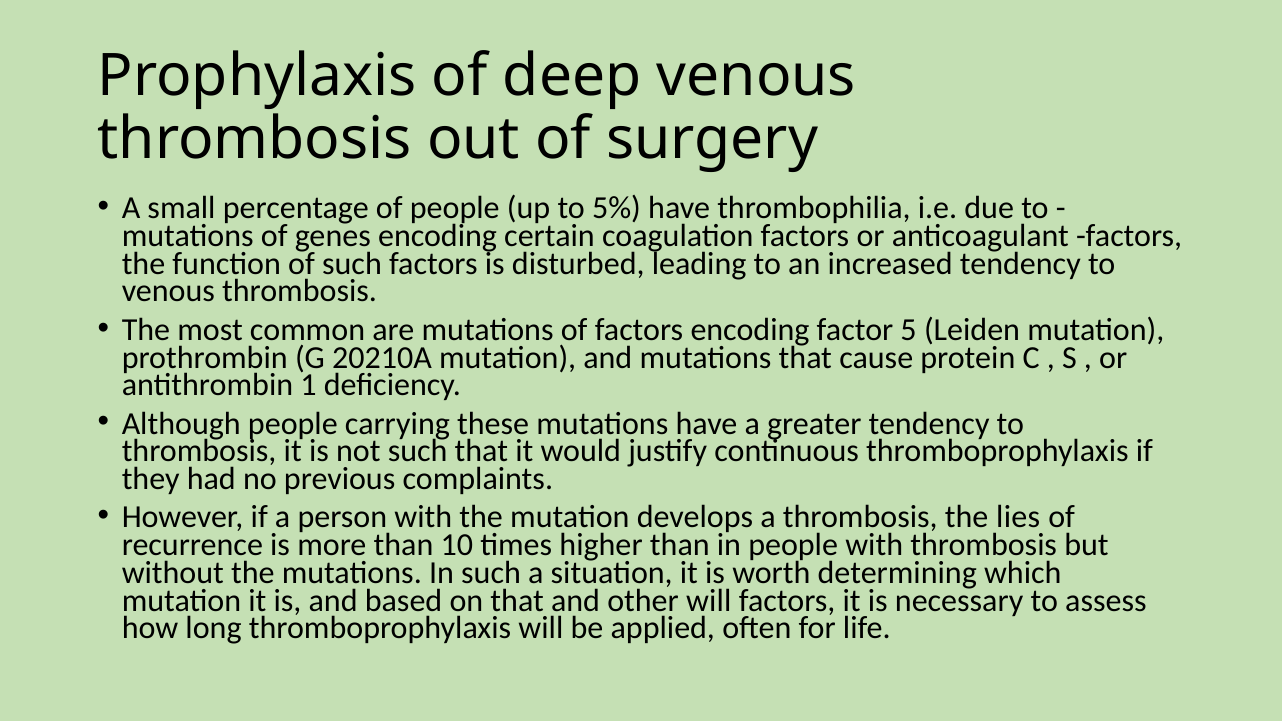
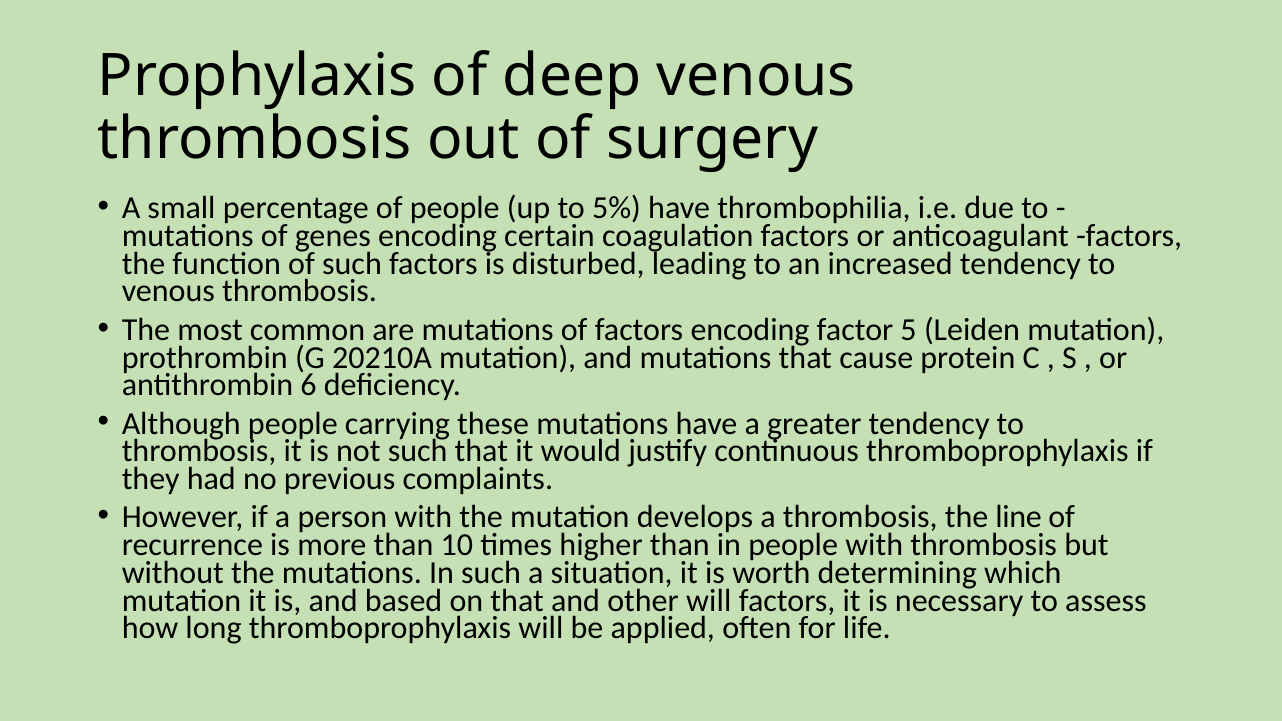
1: 1 -> 6 (308, 385)
lies: lies -> line (1019, 517)
